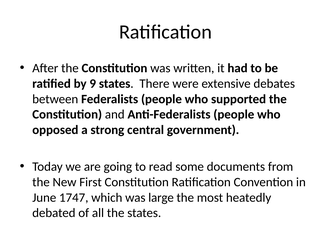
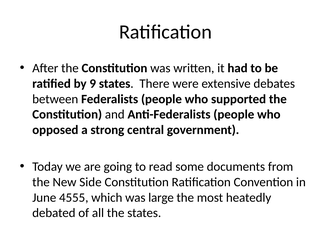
First: First -> Side (90, 182)
1747: 1747 -> 4555 (74, 198)
